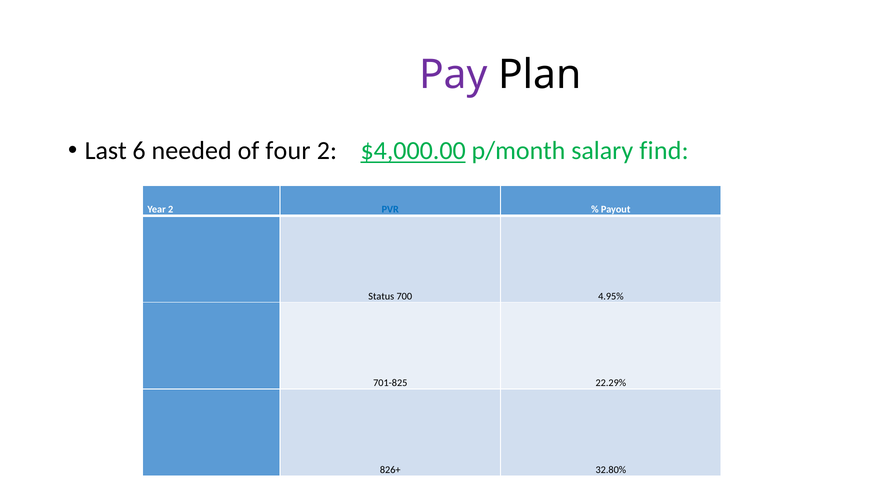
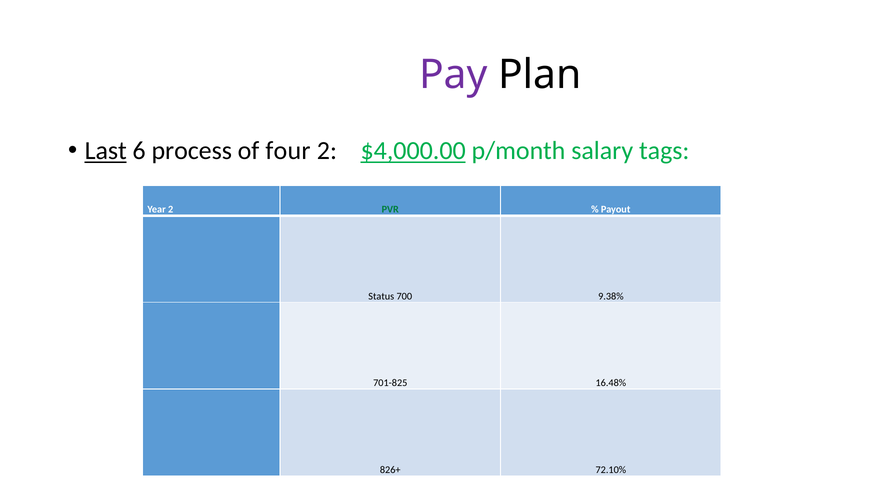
Last underline: none -> present (106, 151)
needed: needed -> process (192, 151)
find: find -> tags (664, 151)
PVR colour: blue -> green (390, 209)
4.95%: 4.95% -> 9.38% (611, 296)
22.29%: 22.29% -> 16.48% (611, 383)
32.80%: 32.80% -> 72.10% (611, 469)
